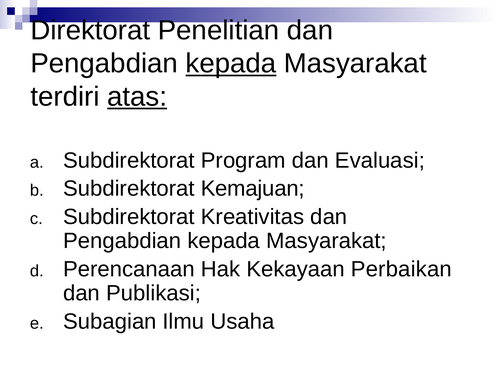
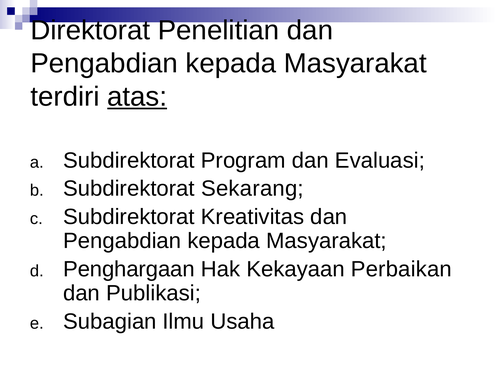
kepada underline: present -> none (231, 64)
Kemajuan: Kemajuan -> Sekarang (252, 189)
Perencanaan: Perencanaan -> Penghargaan (129, 270)
